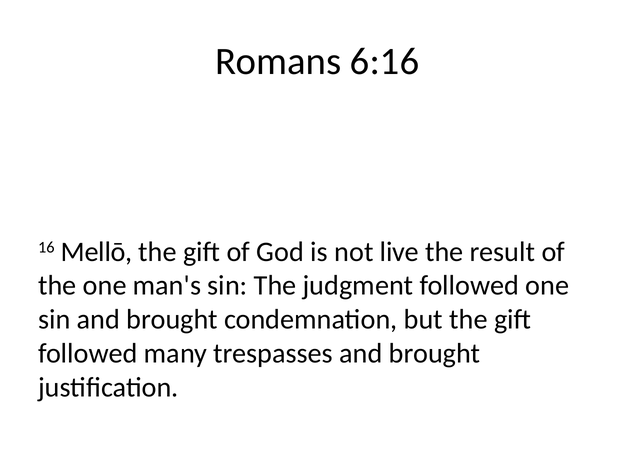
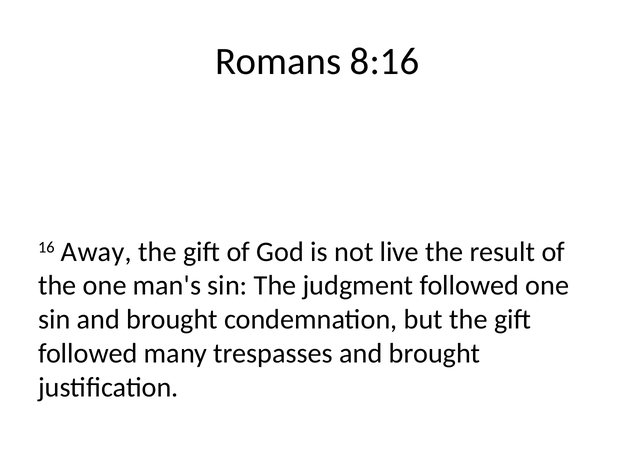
6:16: 6:16 -> 8:16 (385, 61)
Mellō: Mellō -> Away (96, 252)
